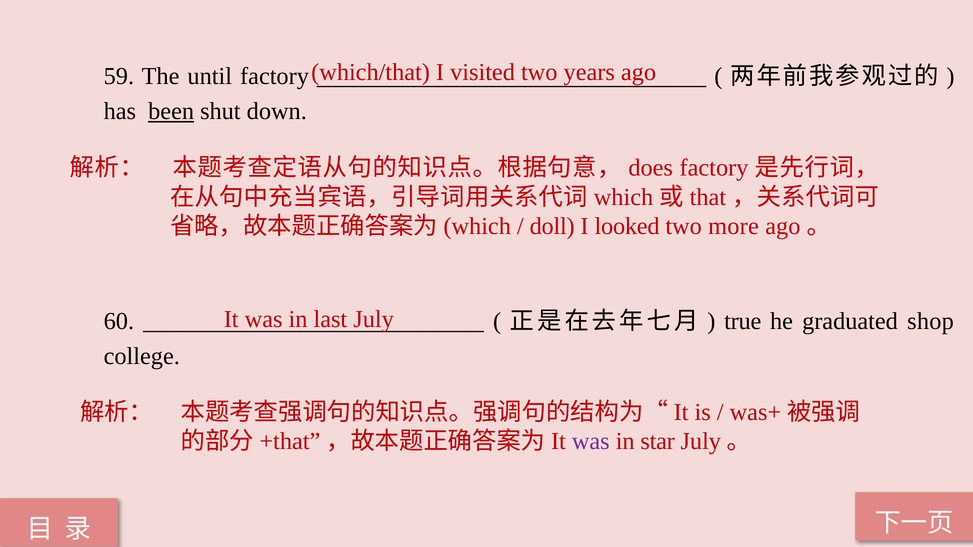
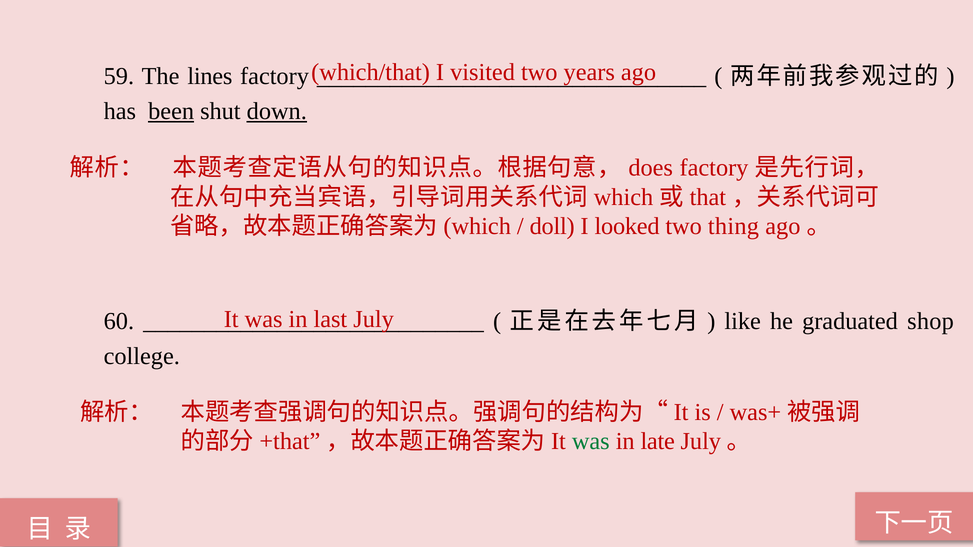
until: until -> lines (210, 76)
down underline: none -> present (277, 111)
more: more -> thing (733, 226)
true: true -> like (743, 321)
was colour: purple -> green (591, 442)
star: star -> late (658, 442)
